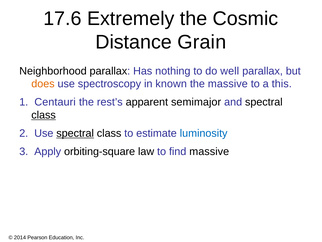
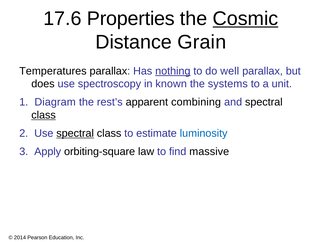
Extremely: Extremely -> Properties (131, 18)
Cosmic underline: none -> present (246, 18)
Neighborhood: Neighborhood -> Temperatures (53, 71)
nothing underline: none -> present (173, 71)
does colour: orange -> black (43, 84)
the massive: massive -> systems (228, 84)
this: this -> unit (282, 84)
Centauri: Centauri -> Diagram (55, 102)
semimajor: semimajor -> combining (196, 102)
